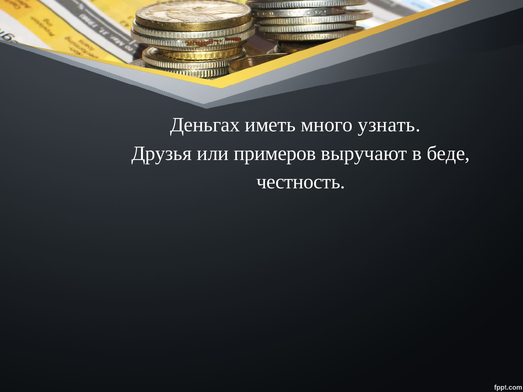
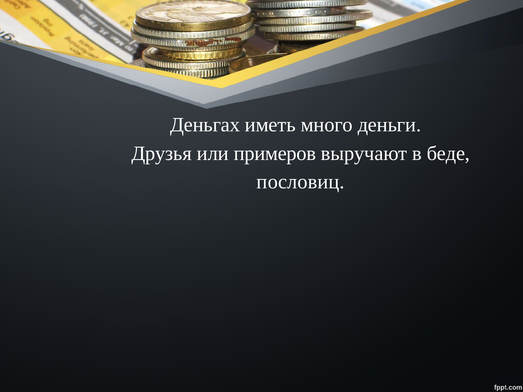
узнать: узнать -> деньги (389, 125)
честность: честность -> пословиц (301, 182)
